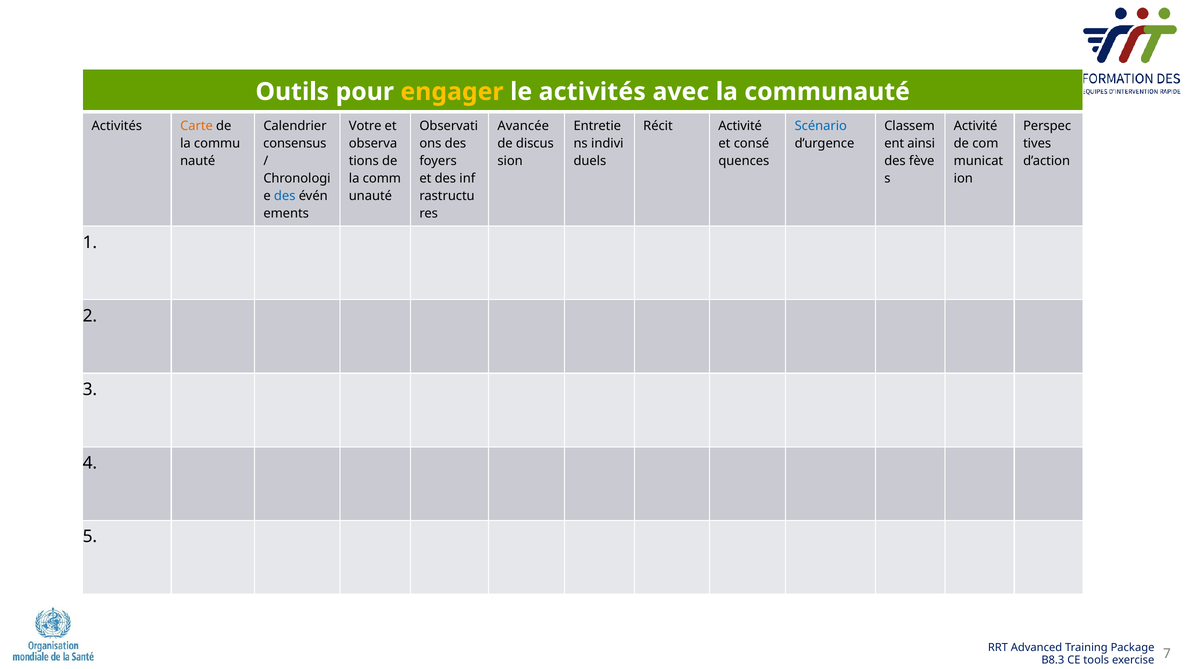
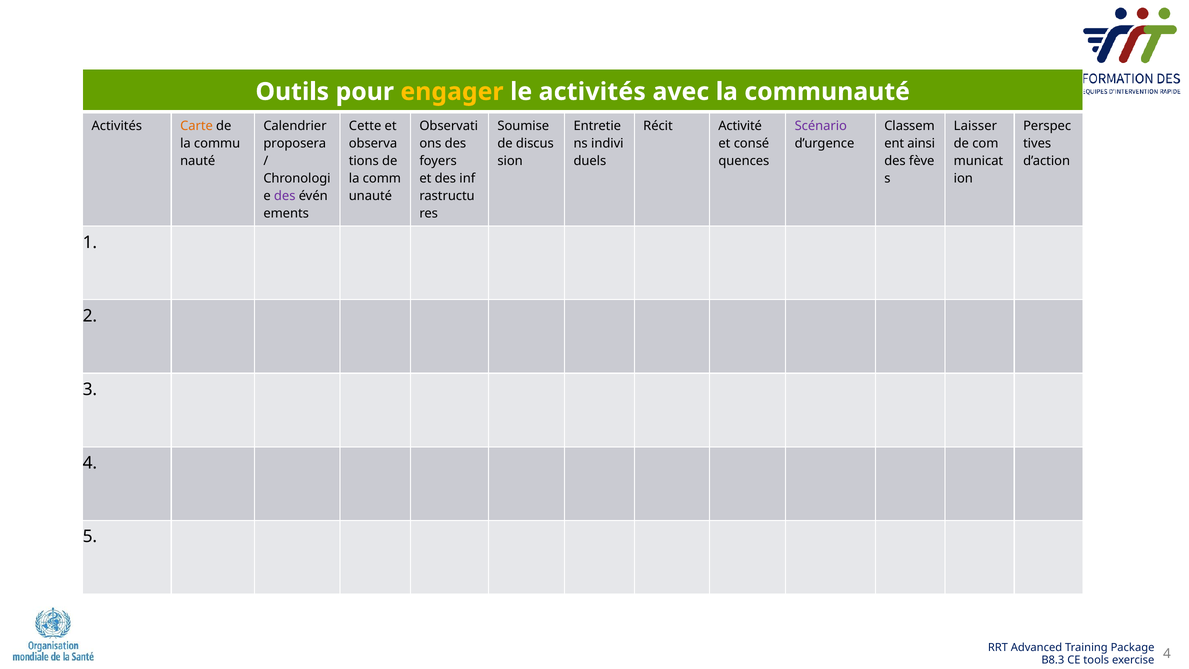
Votre: Votre -> Cette (365, 126)
Avancée: Avancée -> Soumise (523, 126)
Scénario colour: blue -> purple (821, 126)
Activité: Activité -> Laisser (975, 126)
consensus: consensus -> proposera (295, 143)
des colour: blue -> purple (285, 196)
7: 7 -> 4 (1167, 653)
